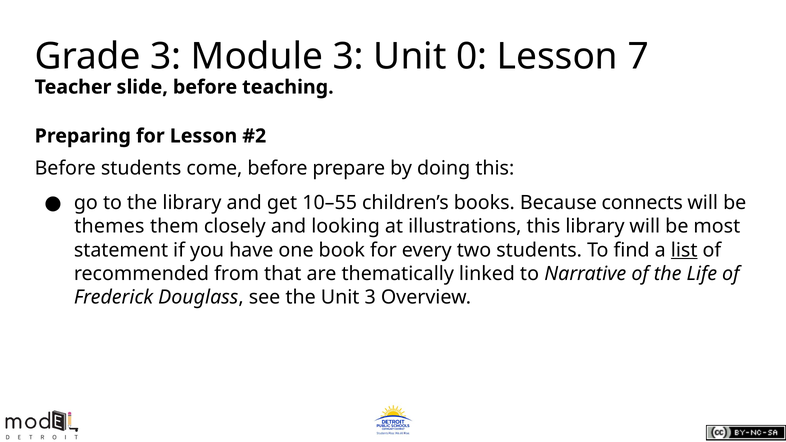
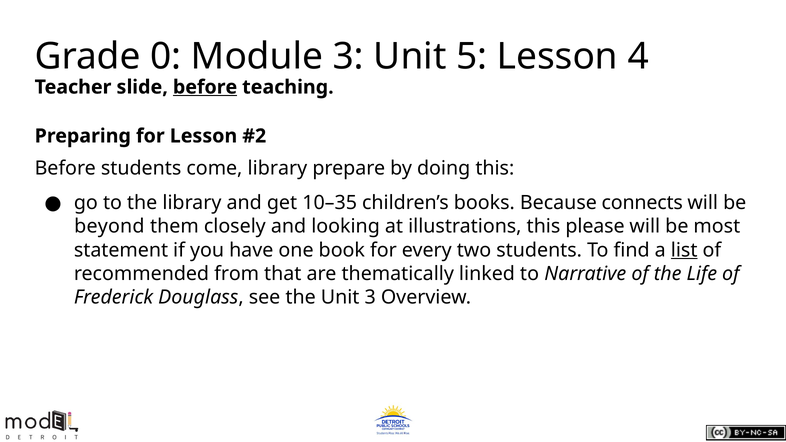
Grade 3: 3 -> 0 (166, 56)
0: 0 -> 5 (472, 56)
7: 7 -> 4 (638, 56)
before underline: none -> present (205, 87)
come before: before -> library (277, 168)
10–55: 10–55 -> 10–35 (330, 203)
themes: themes -> beyond (109, 227)
this library: library -> please (595, 227)
